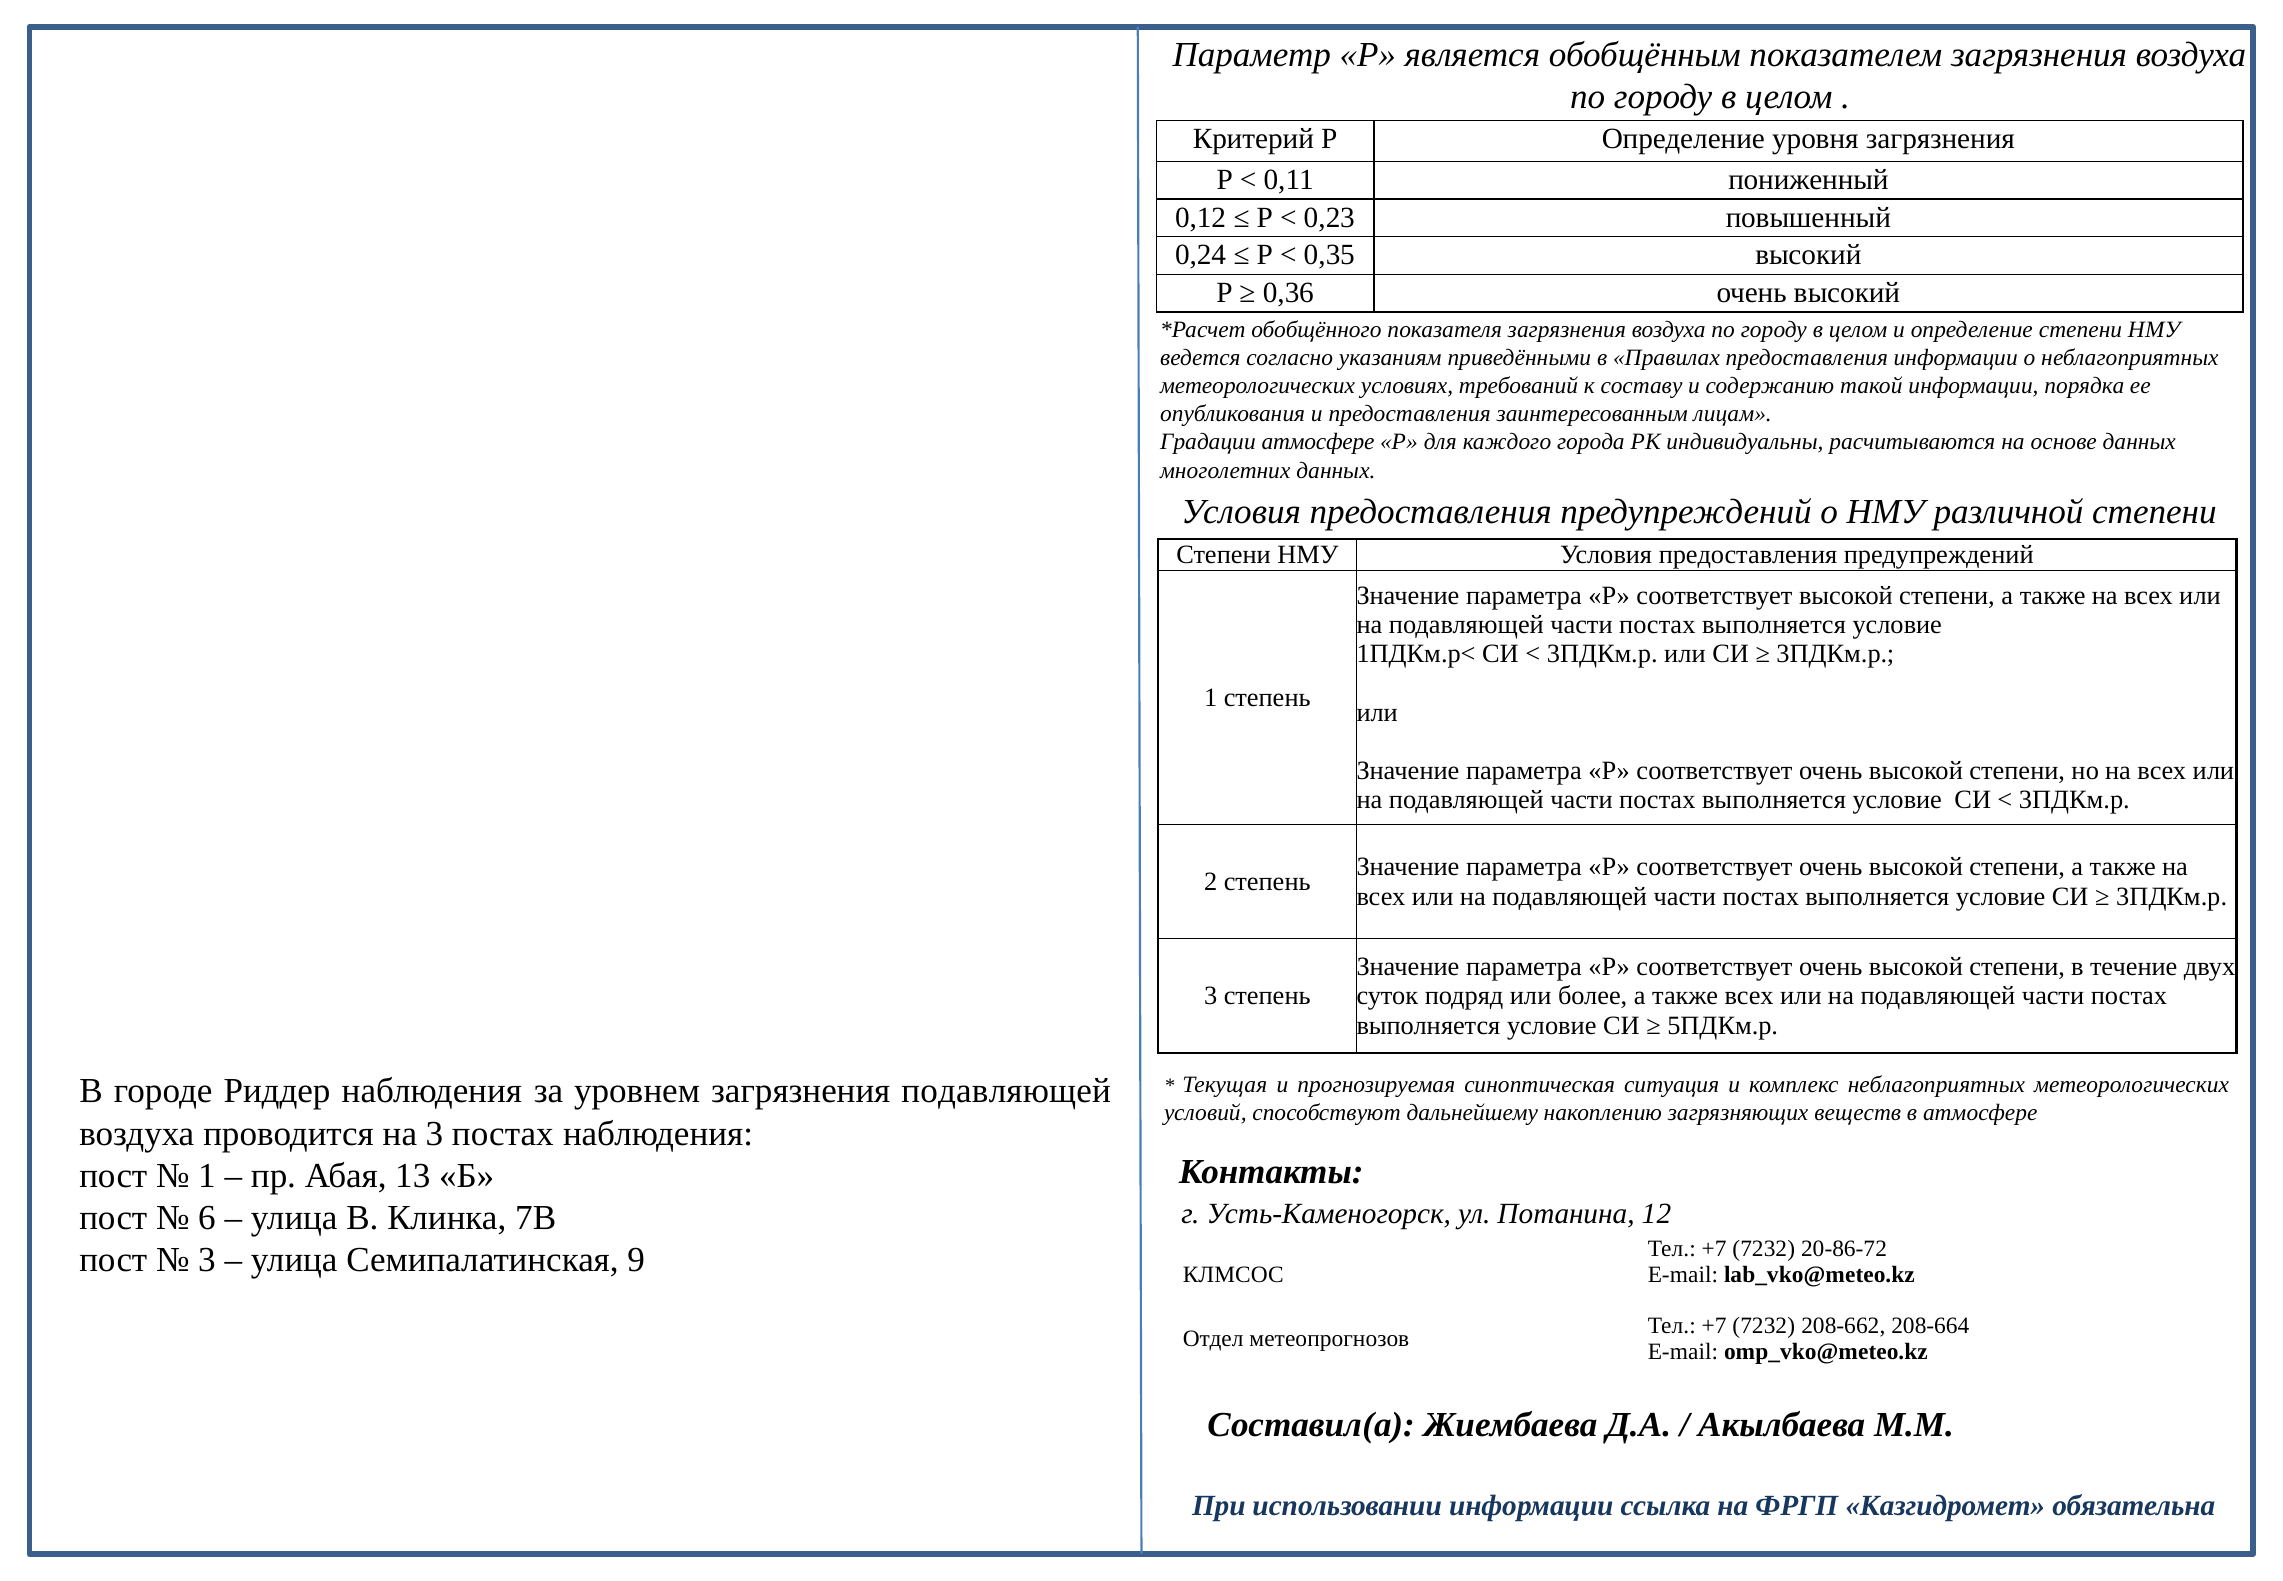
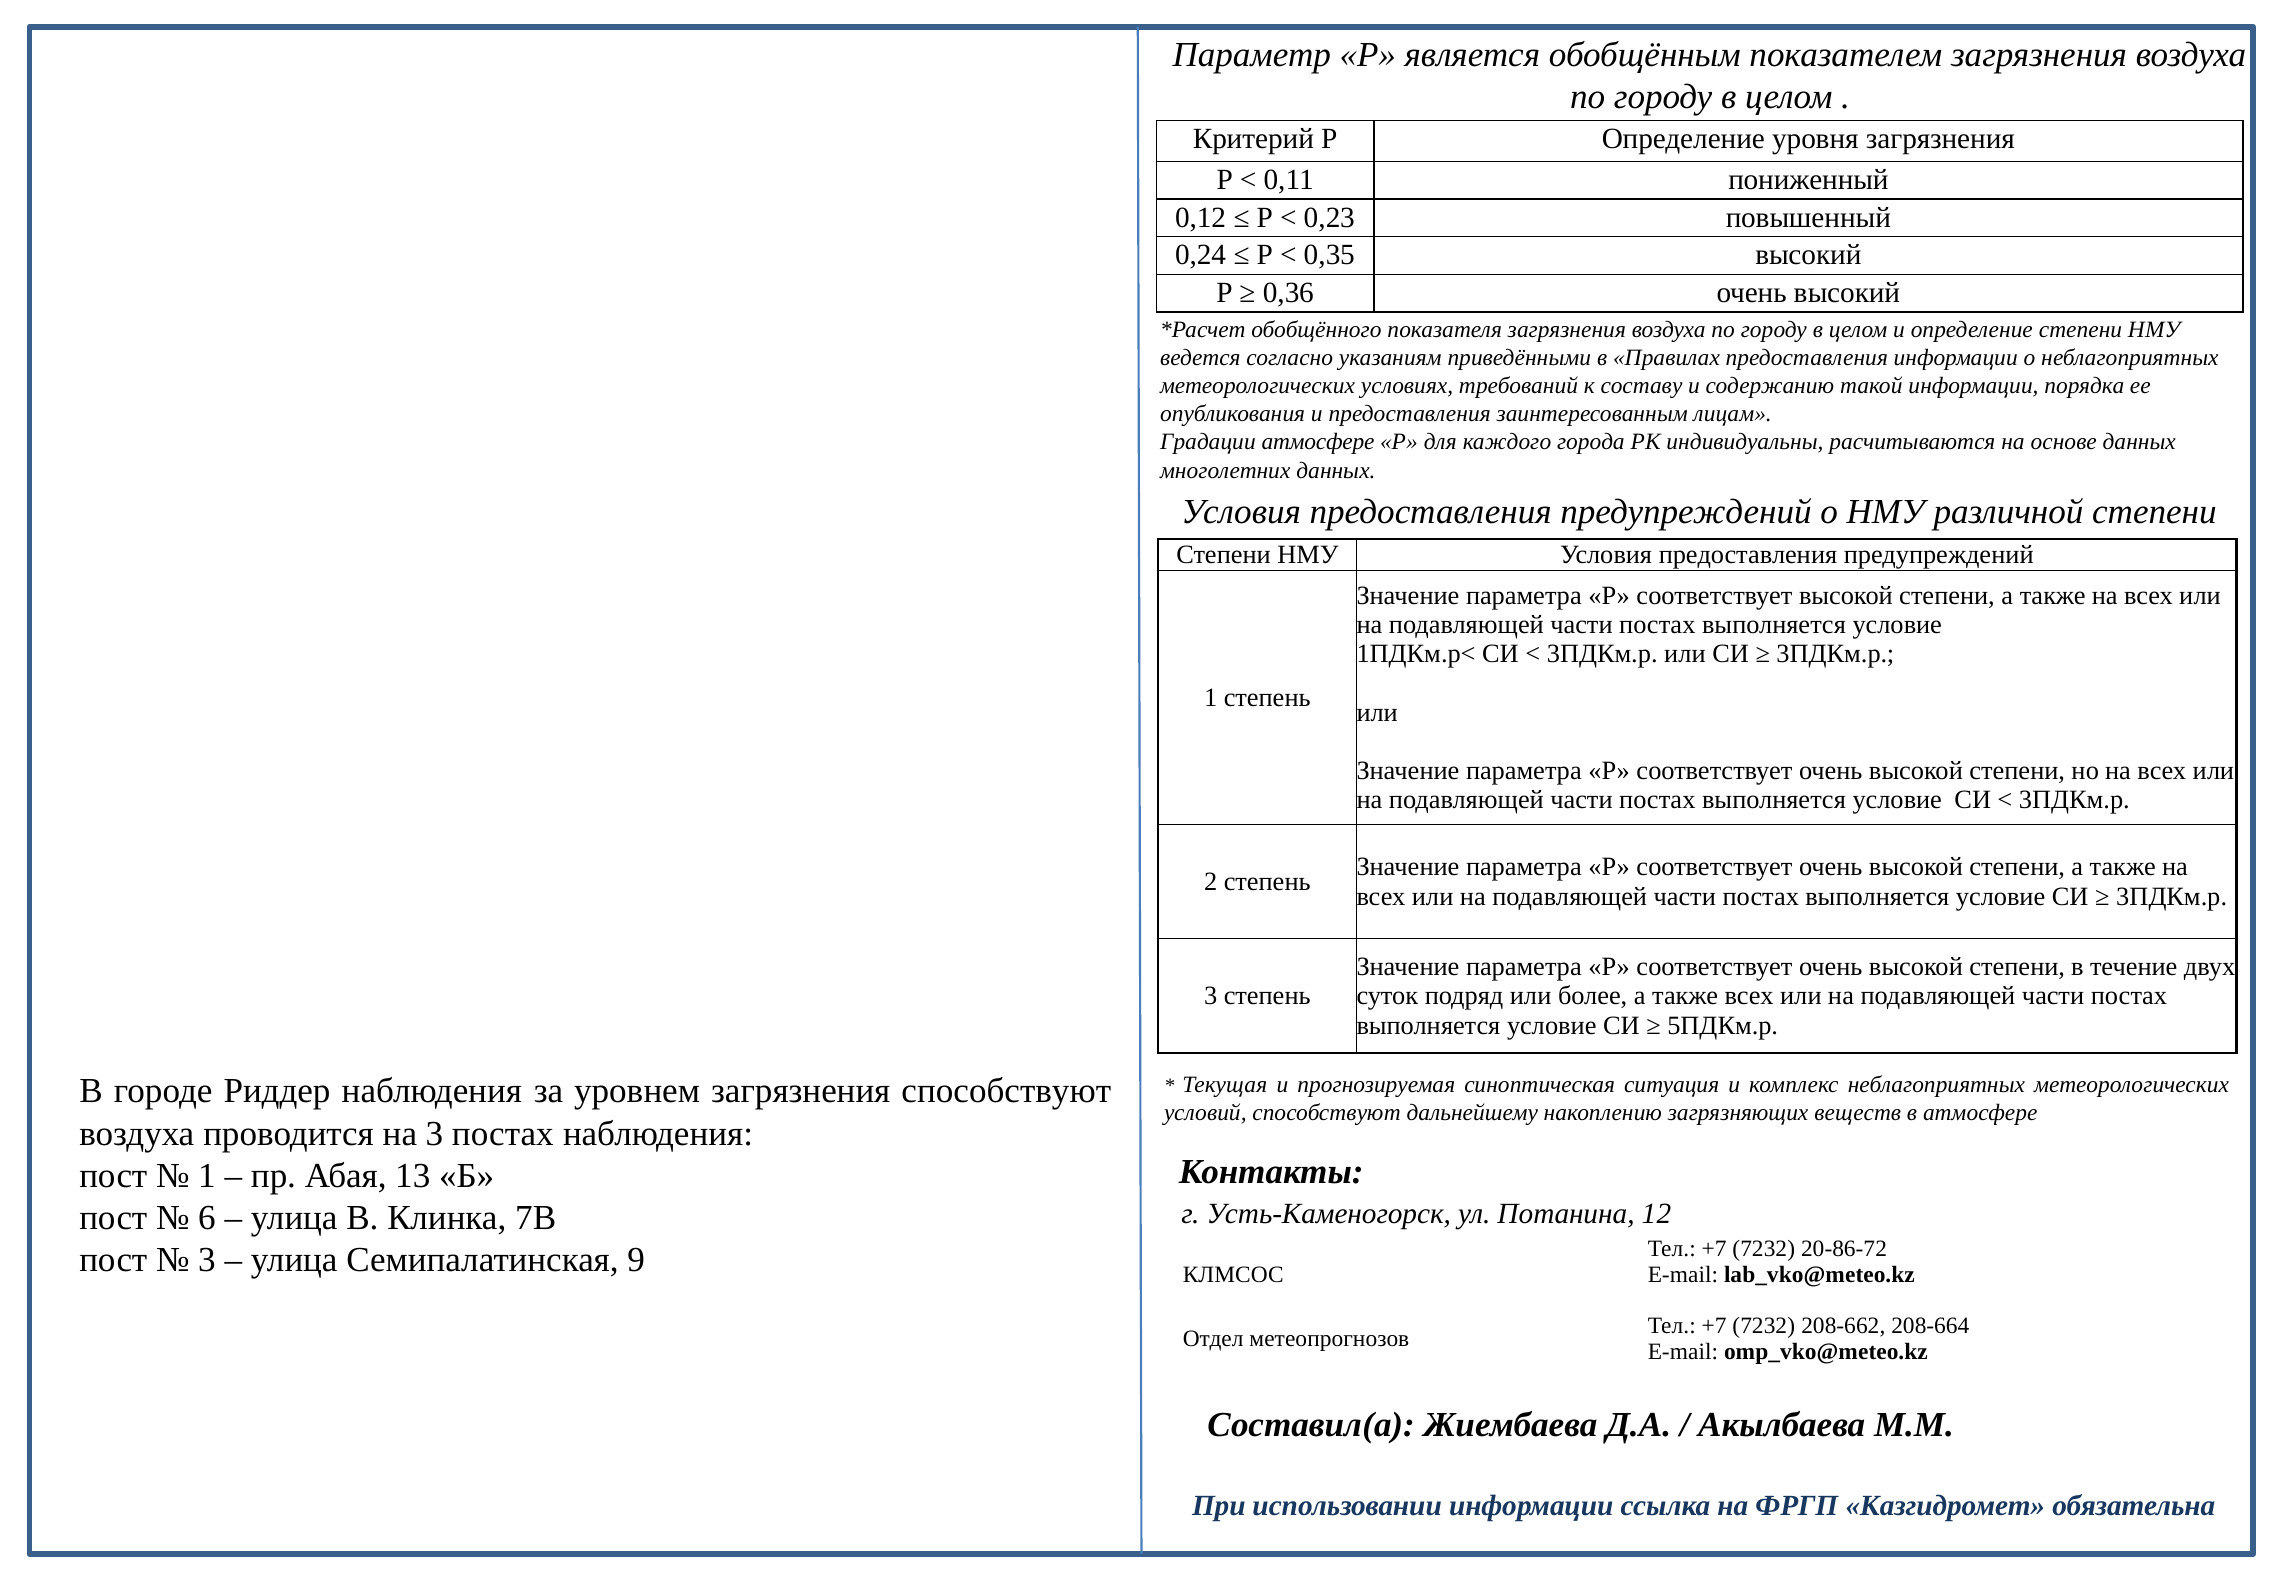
загрязнения подавляющей: подавляющей -> способствуют (1006, 1091)
